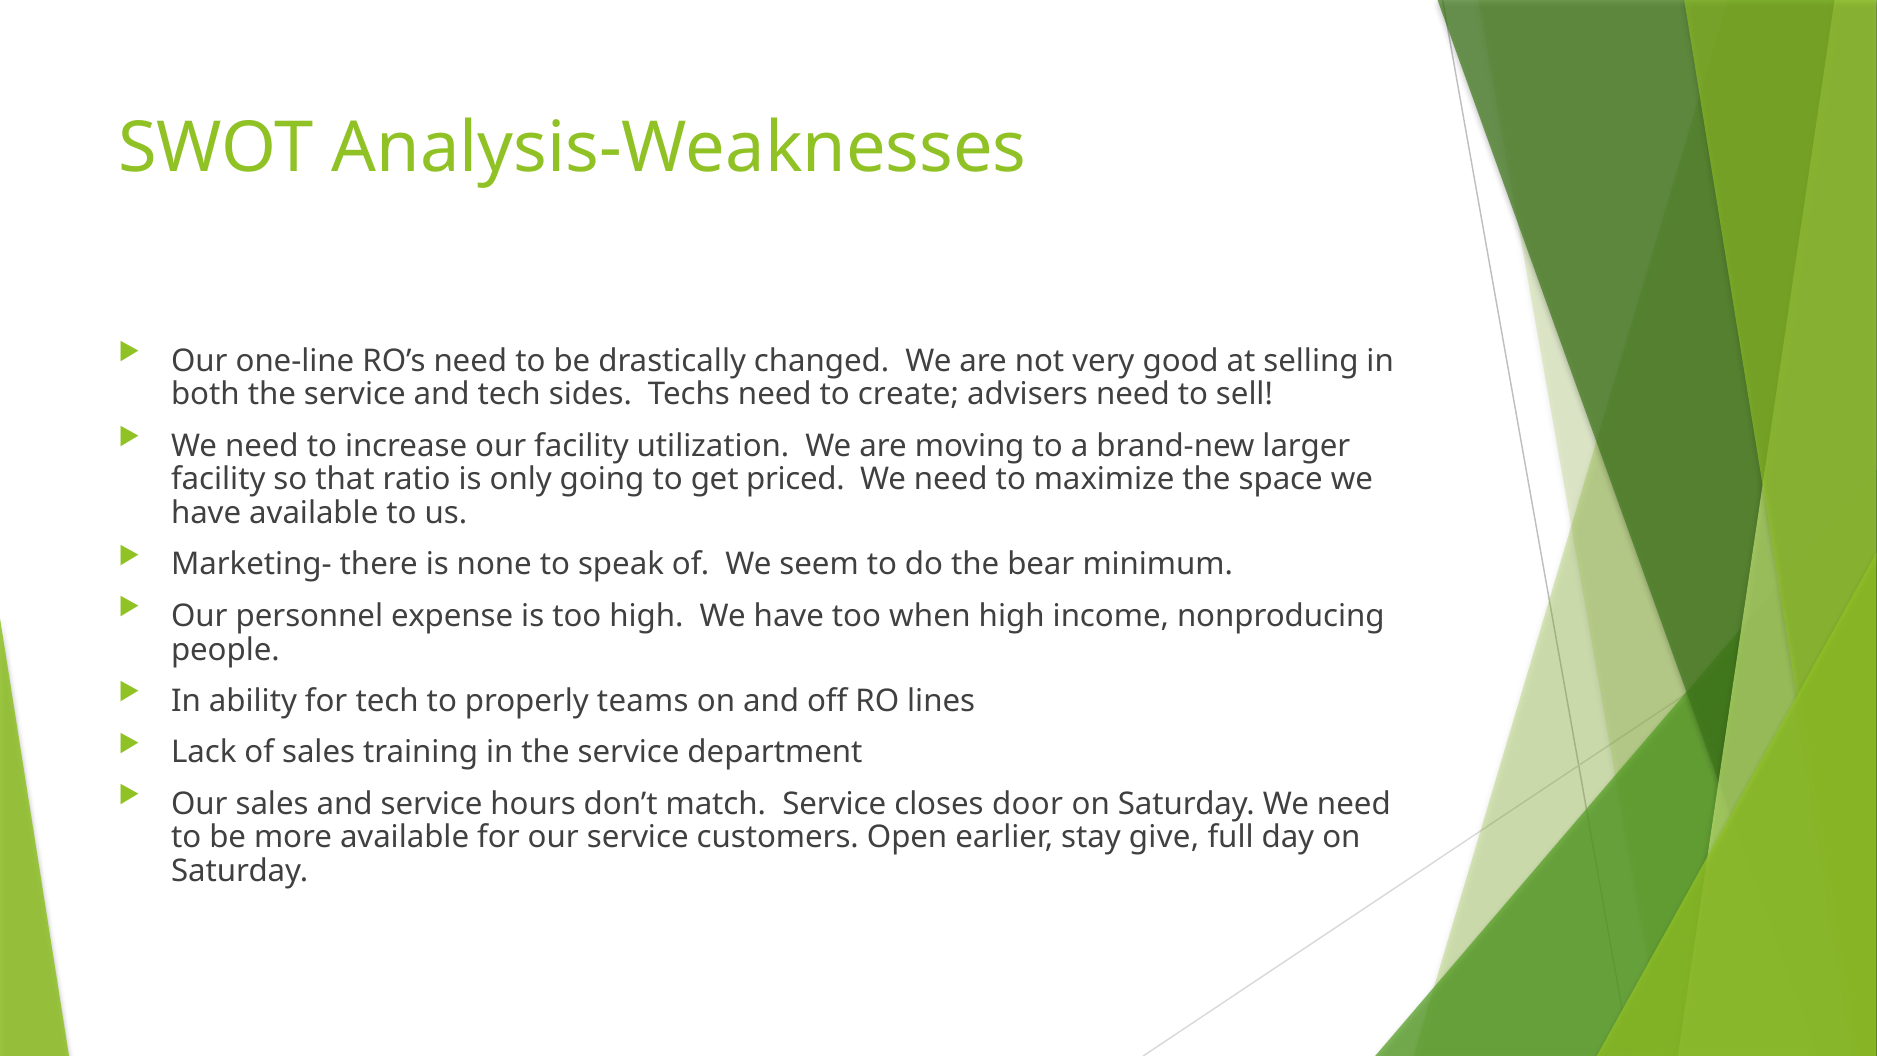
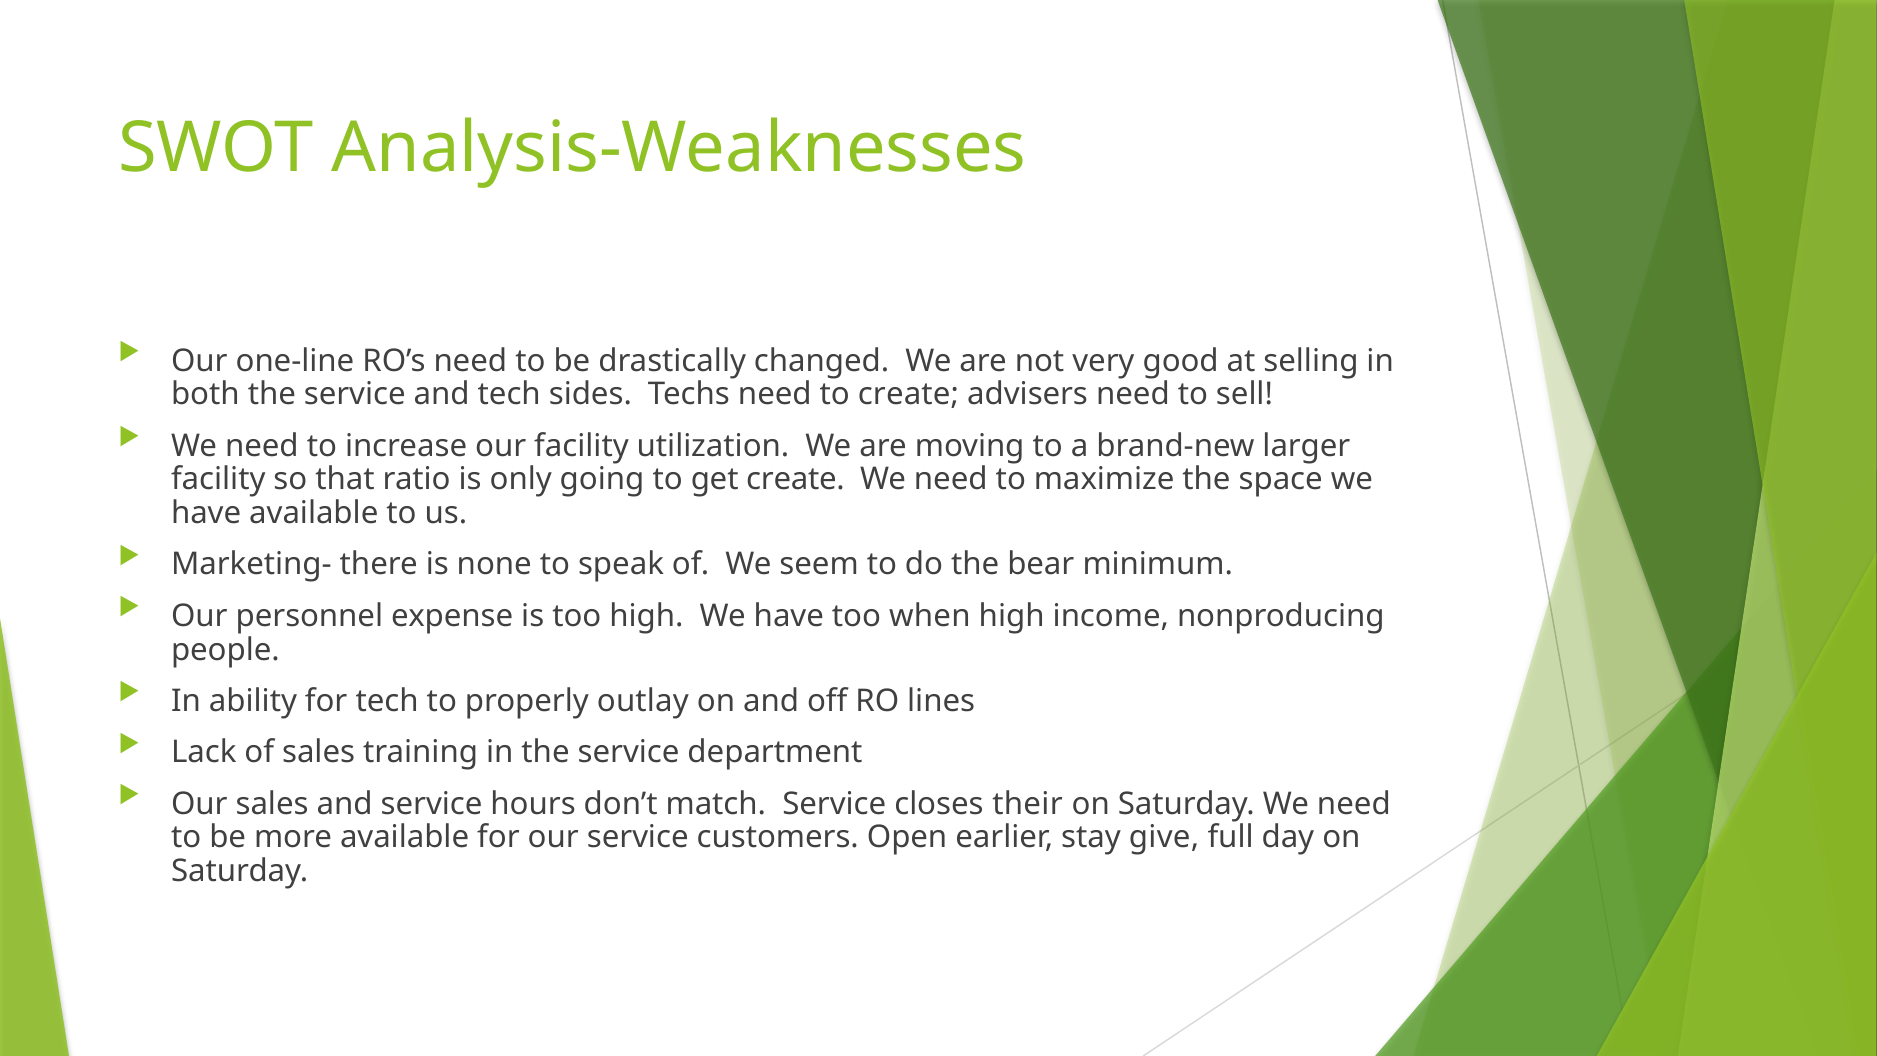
get priced: priced -> create (795, 479)
teams: teams -> outlay (643, 701)
door: door -> their (1027, 804)
